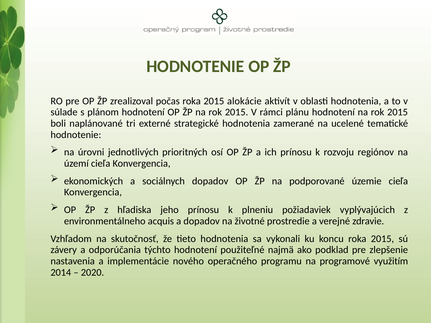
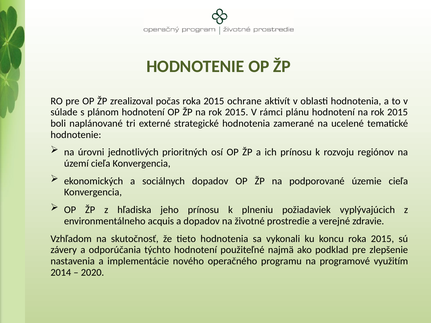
alokácie: alokácie -> ochrane (244, 101)
